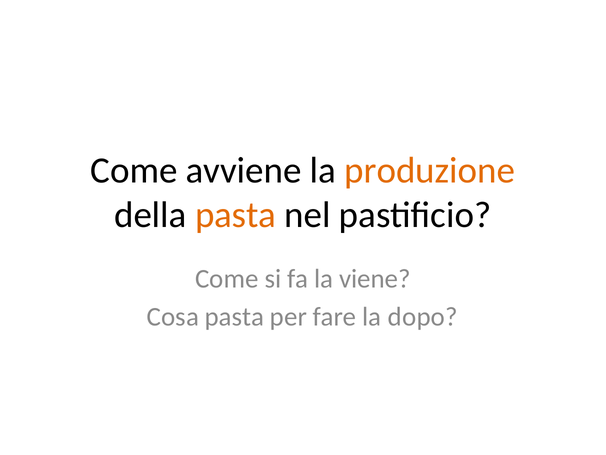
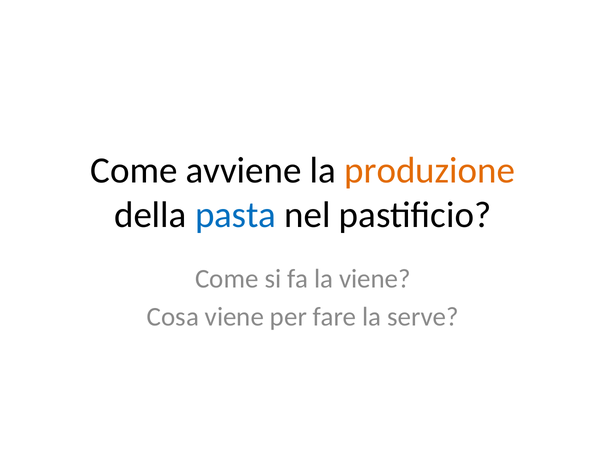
pasta colour: orange -> blue (236, 215)
Cosa pasta: pasta -> viene (234, 316)
dopo: dopo -> serve (423, 316)
